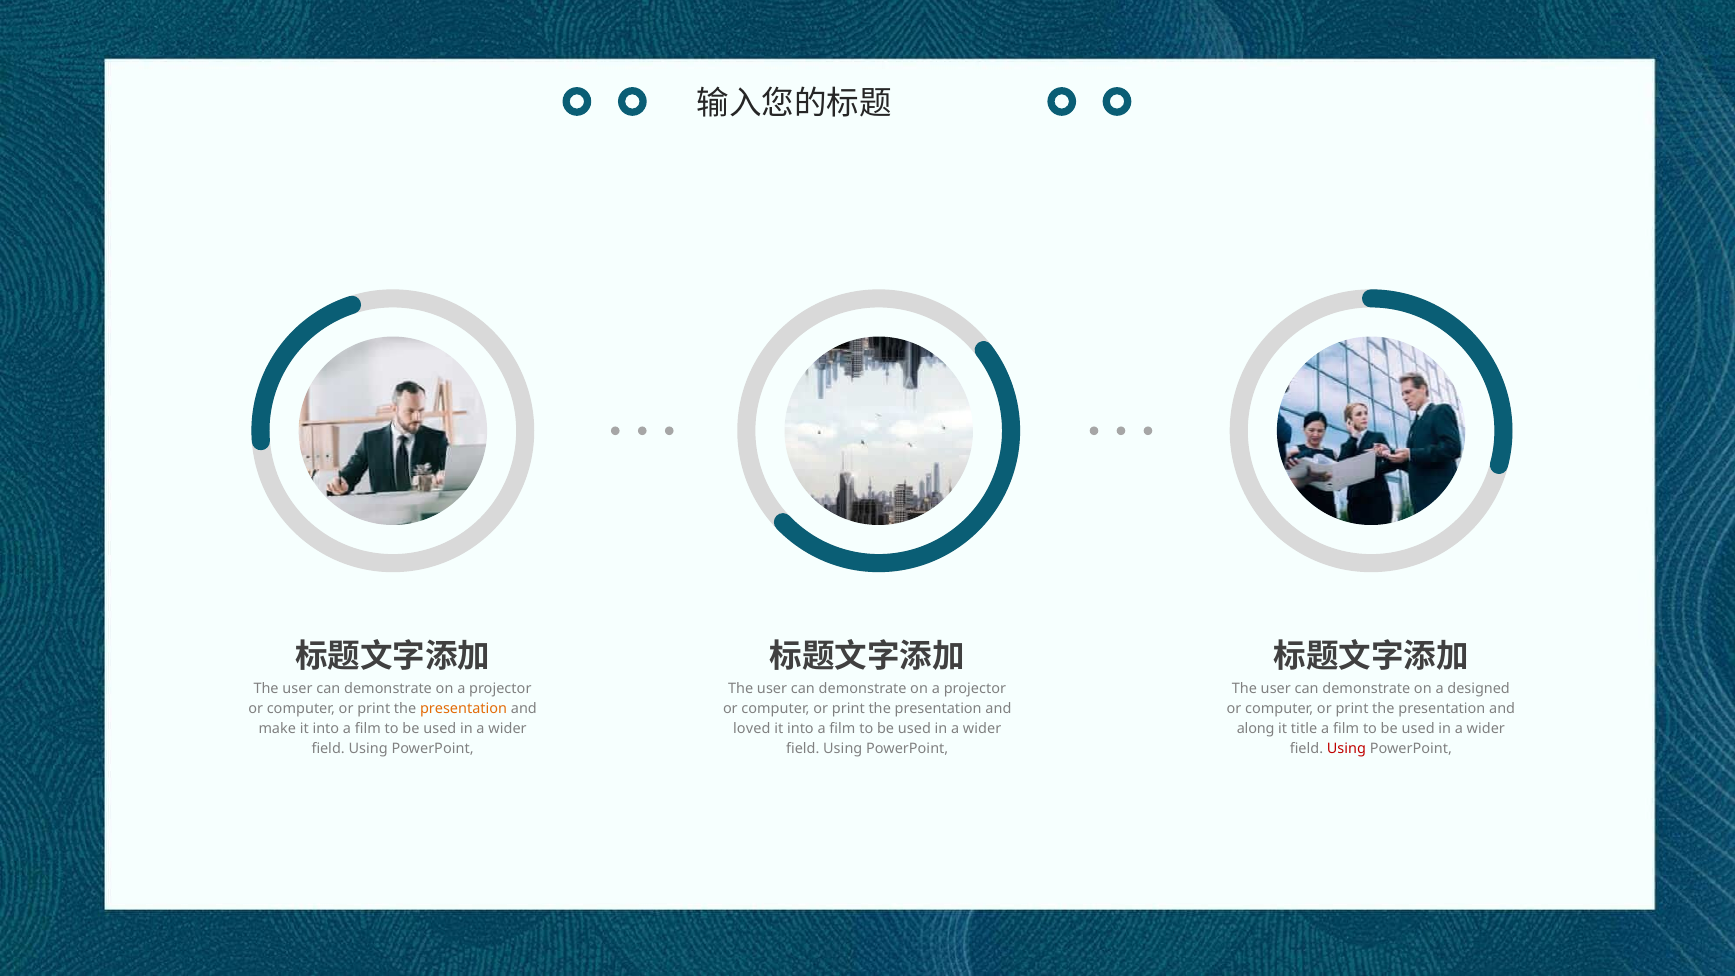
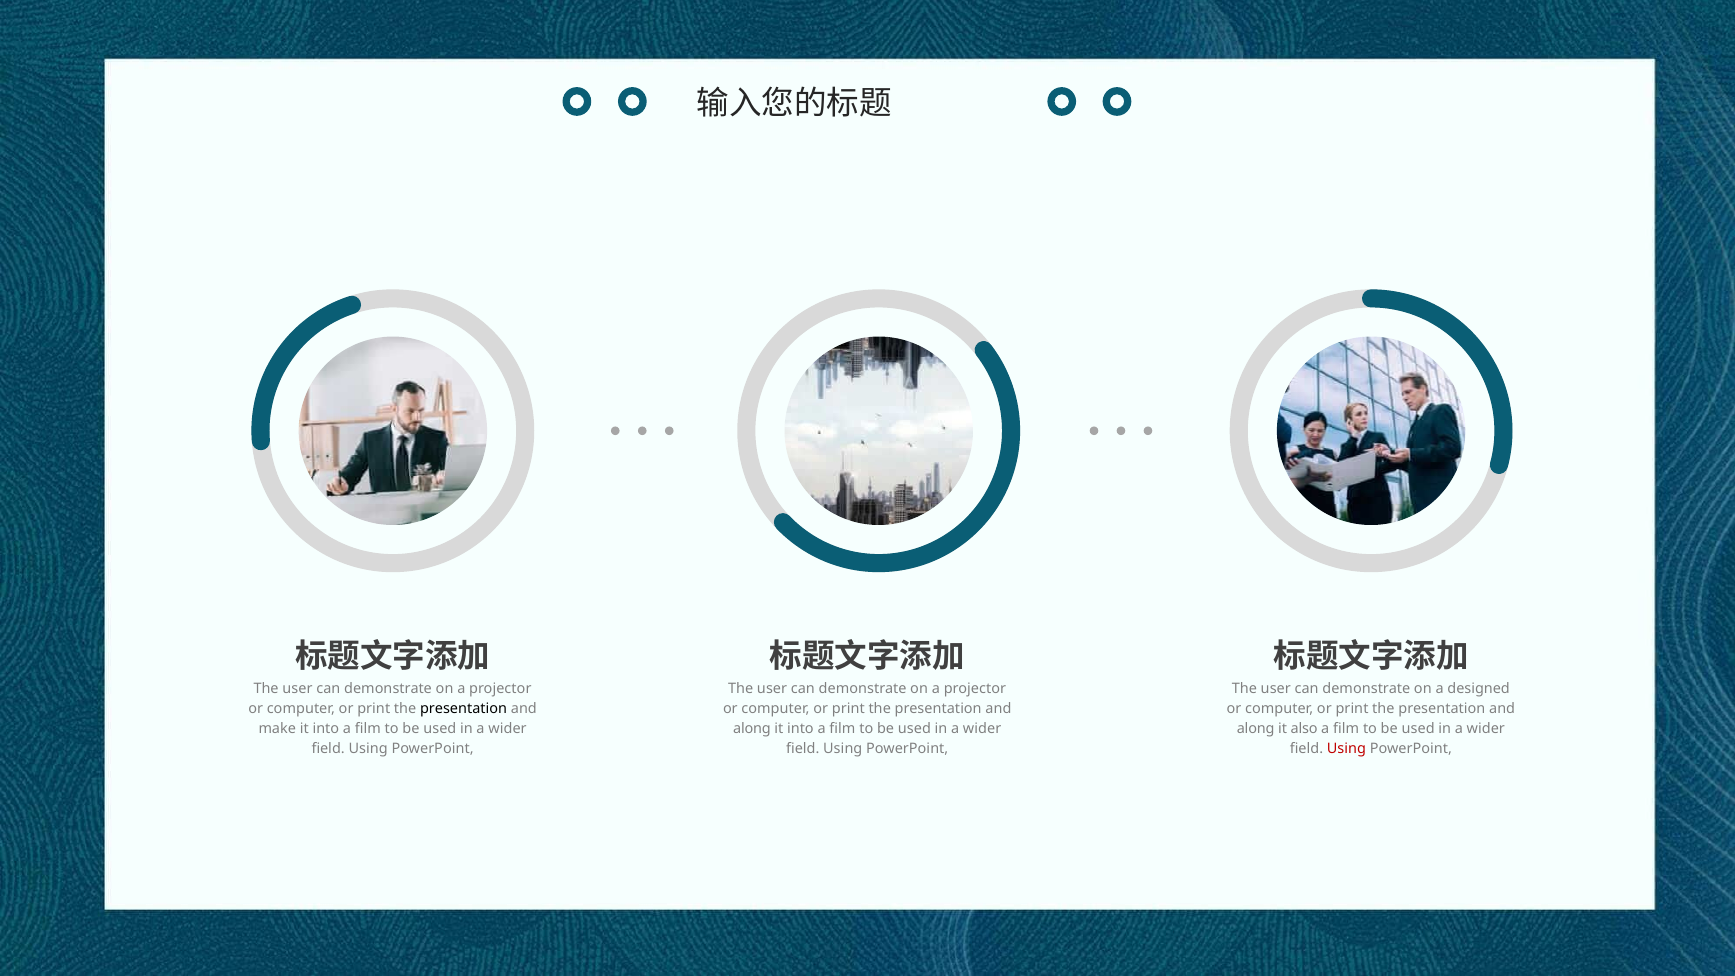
presentation colour: orange -> black (464, 709)
loved: loved -> along (752, 729)
title: title -> also (1304, 729)
